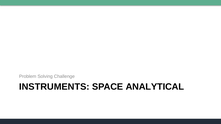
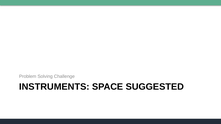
ANALYTICAL: ANALYTICAL -> SUGGESTED (155, 87)
